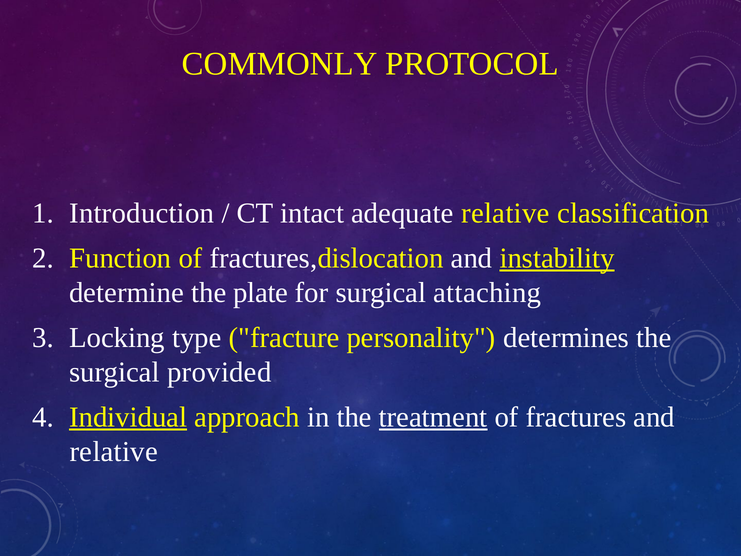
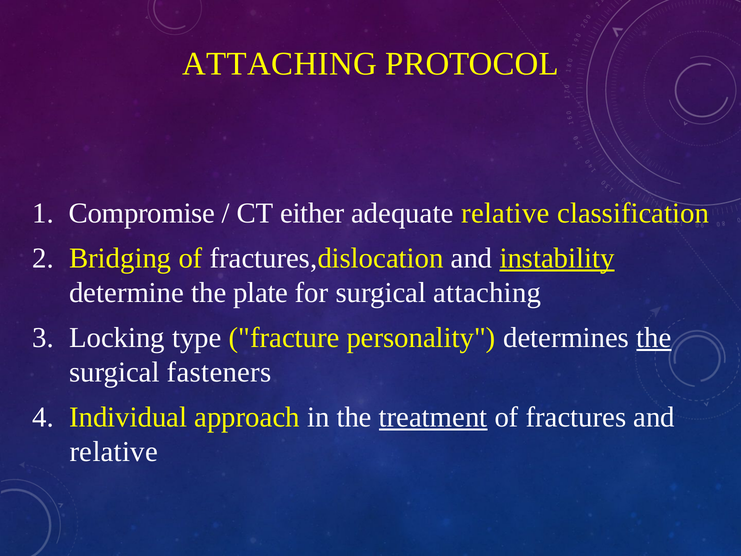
COMMONLY: COMMONLY -> ATTACHING (280, 64)
Introduction: Introduction -> Compromise (142, 213)
intact: intact -> either (312, 213)
Function: Function -> Bridging (120, 258)
the underline: none -> present (654, 338)
provided: provided -> fasteners (219, 372)
Individual underline: present -> none (128, 417)
